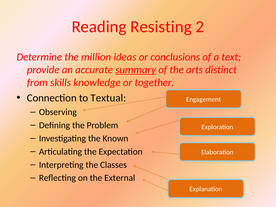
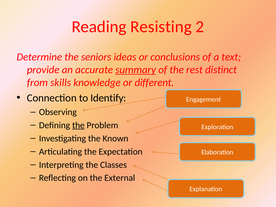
million: million -> seniors (96, 57)
arts: arts -> rest (194, 70)
together: together -> different (154, 83)
Textual: Textual -> Identify (108, 98)
the underline: none -> present (78, 125)
